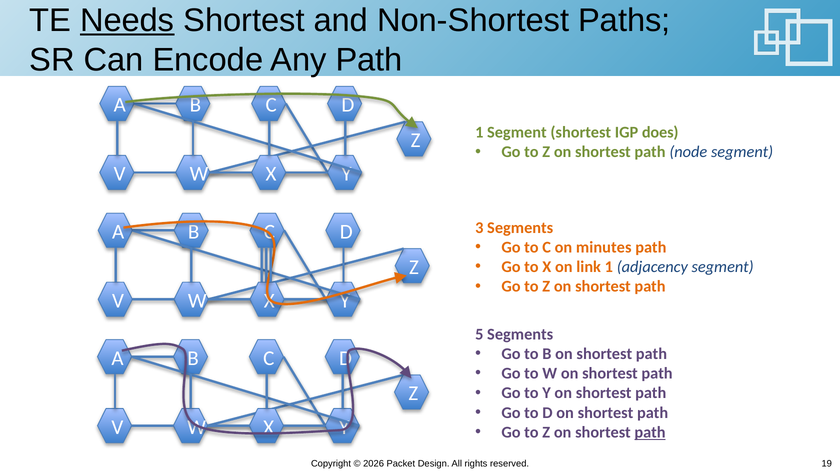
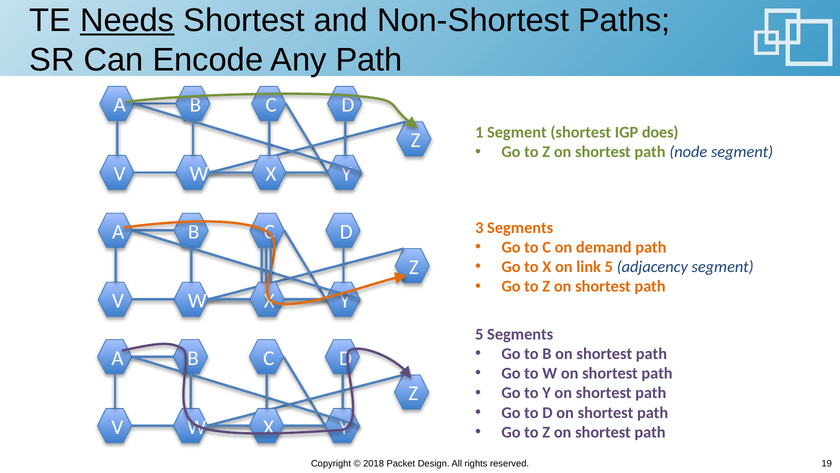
minutes: minutes -> demand (604, 247)
link 1: 1 -> 5 (609, 267)
path underline: present -> none (650, 432)
2026: 2026 -> 2018 (374, 463)
